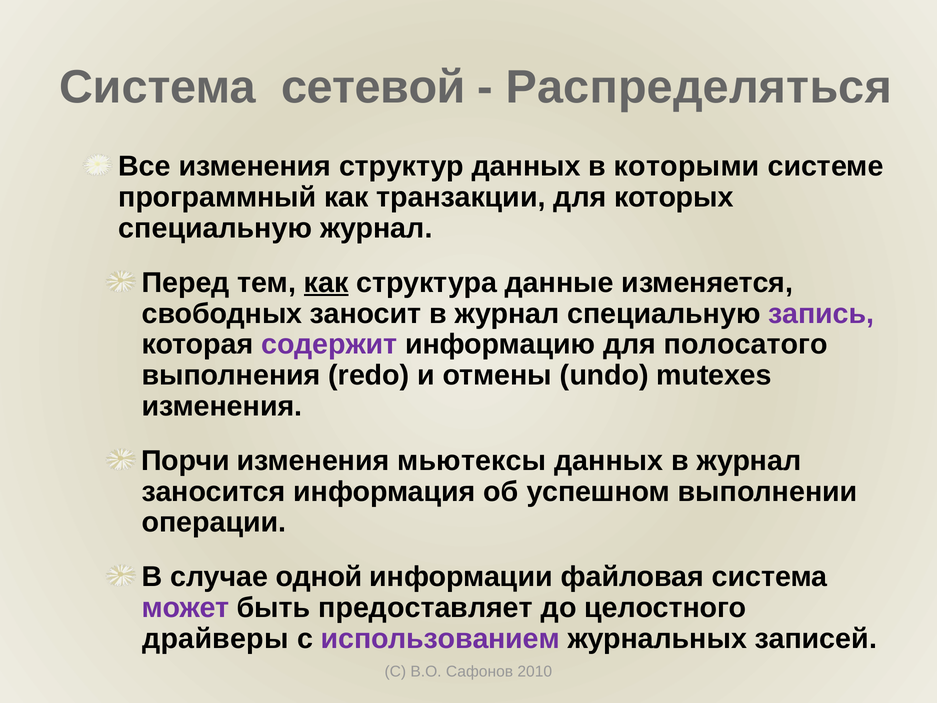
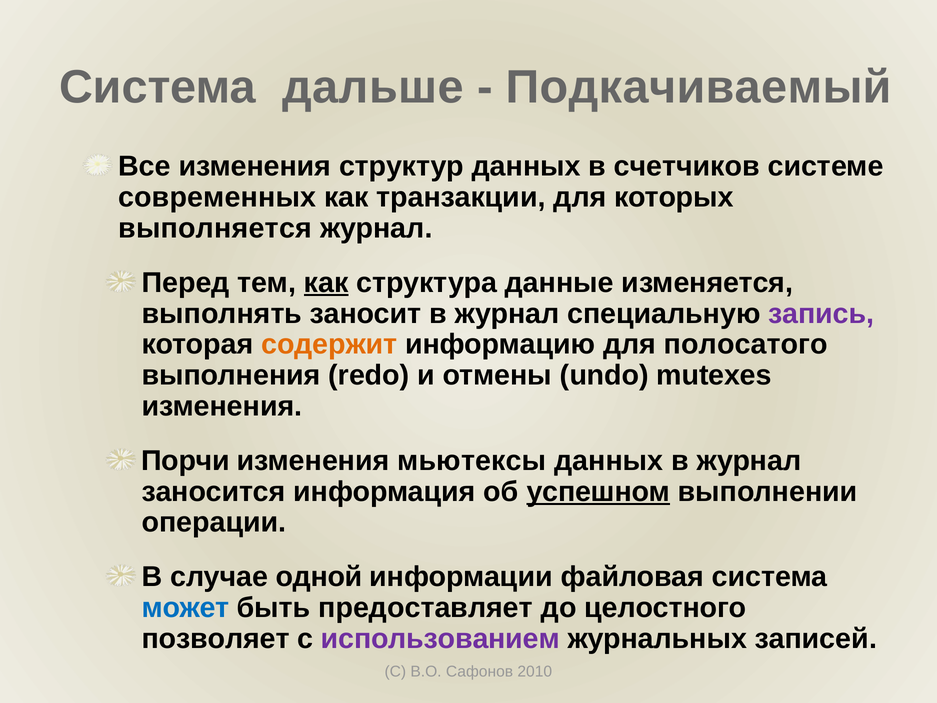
сетевой: сетевой -> дальше (373, 87)
Распределяться: Распределяться -> Подкачиваемый (699, 87)
которыми: которыми -> счетчиков (687, 166)
программный: программный -> современных (217, 197)
специальную: специальную -> выполняется (215, 228)
свободных: свободных -> выполнять (222, 313)
содержит colour: purple -> orange (329, 344)
успешном underline: none -> present (598, 491)
может colour: purple -> blue (186, 608)
драйверы: драйверы -> позволяет (216, 639)
